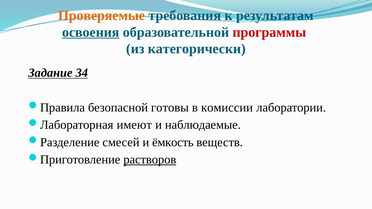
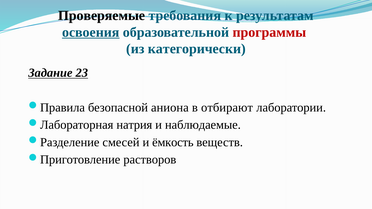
Проверяемые colour: orange -> black (102, 15)
34: 34 -> 23 (82, 73)
готовы: готовы -> аниона (170, 108)
комиссии: комиссии -> отбирают (227, 108)
имеют: имеют -> натрия (134, 125)
растворов underline: present -> none (150, 160)
